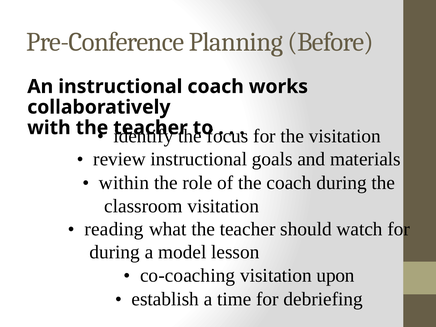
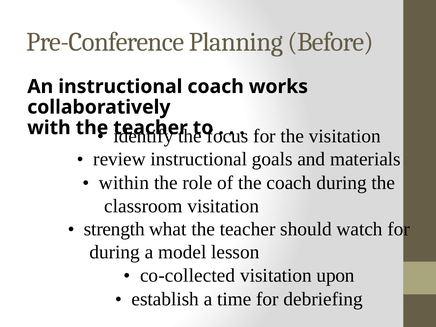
reading: reading -> strength (114, 229)
co-coaching: co-coaching -> co-collected (188, 275)
